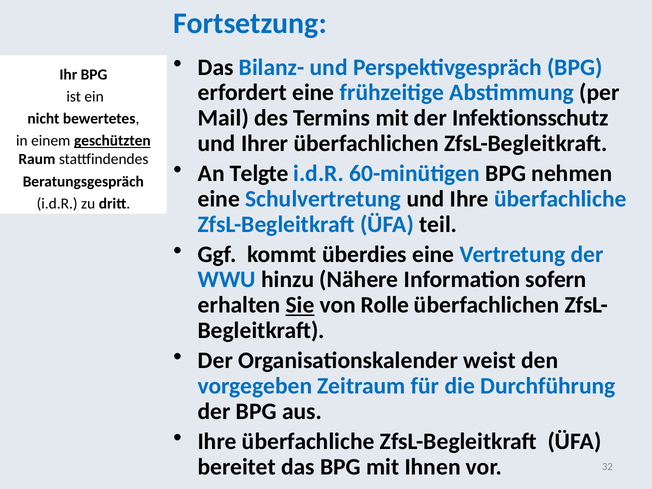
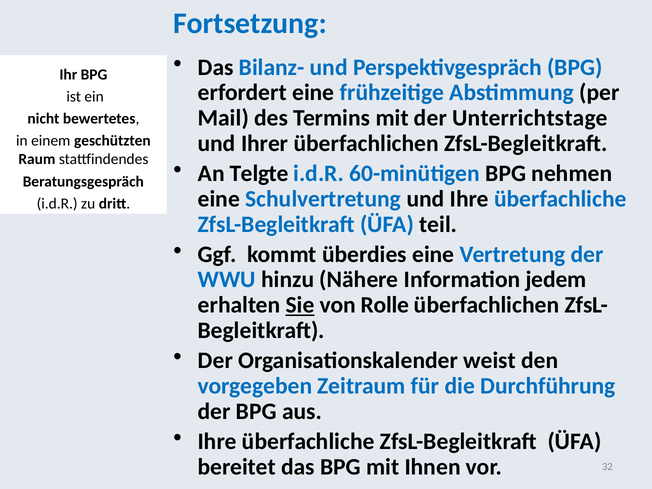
Infektionsschutz: Infektionsschutz -> Unterrichtstage (530, 118)
geschützten underline: present -> none (112, 141)
sofern: sofern -> jedem (556, 280)
